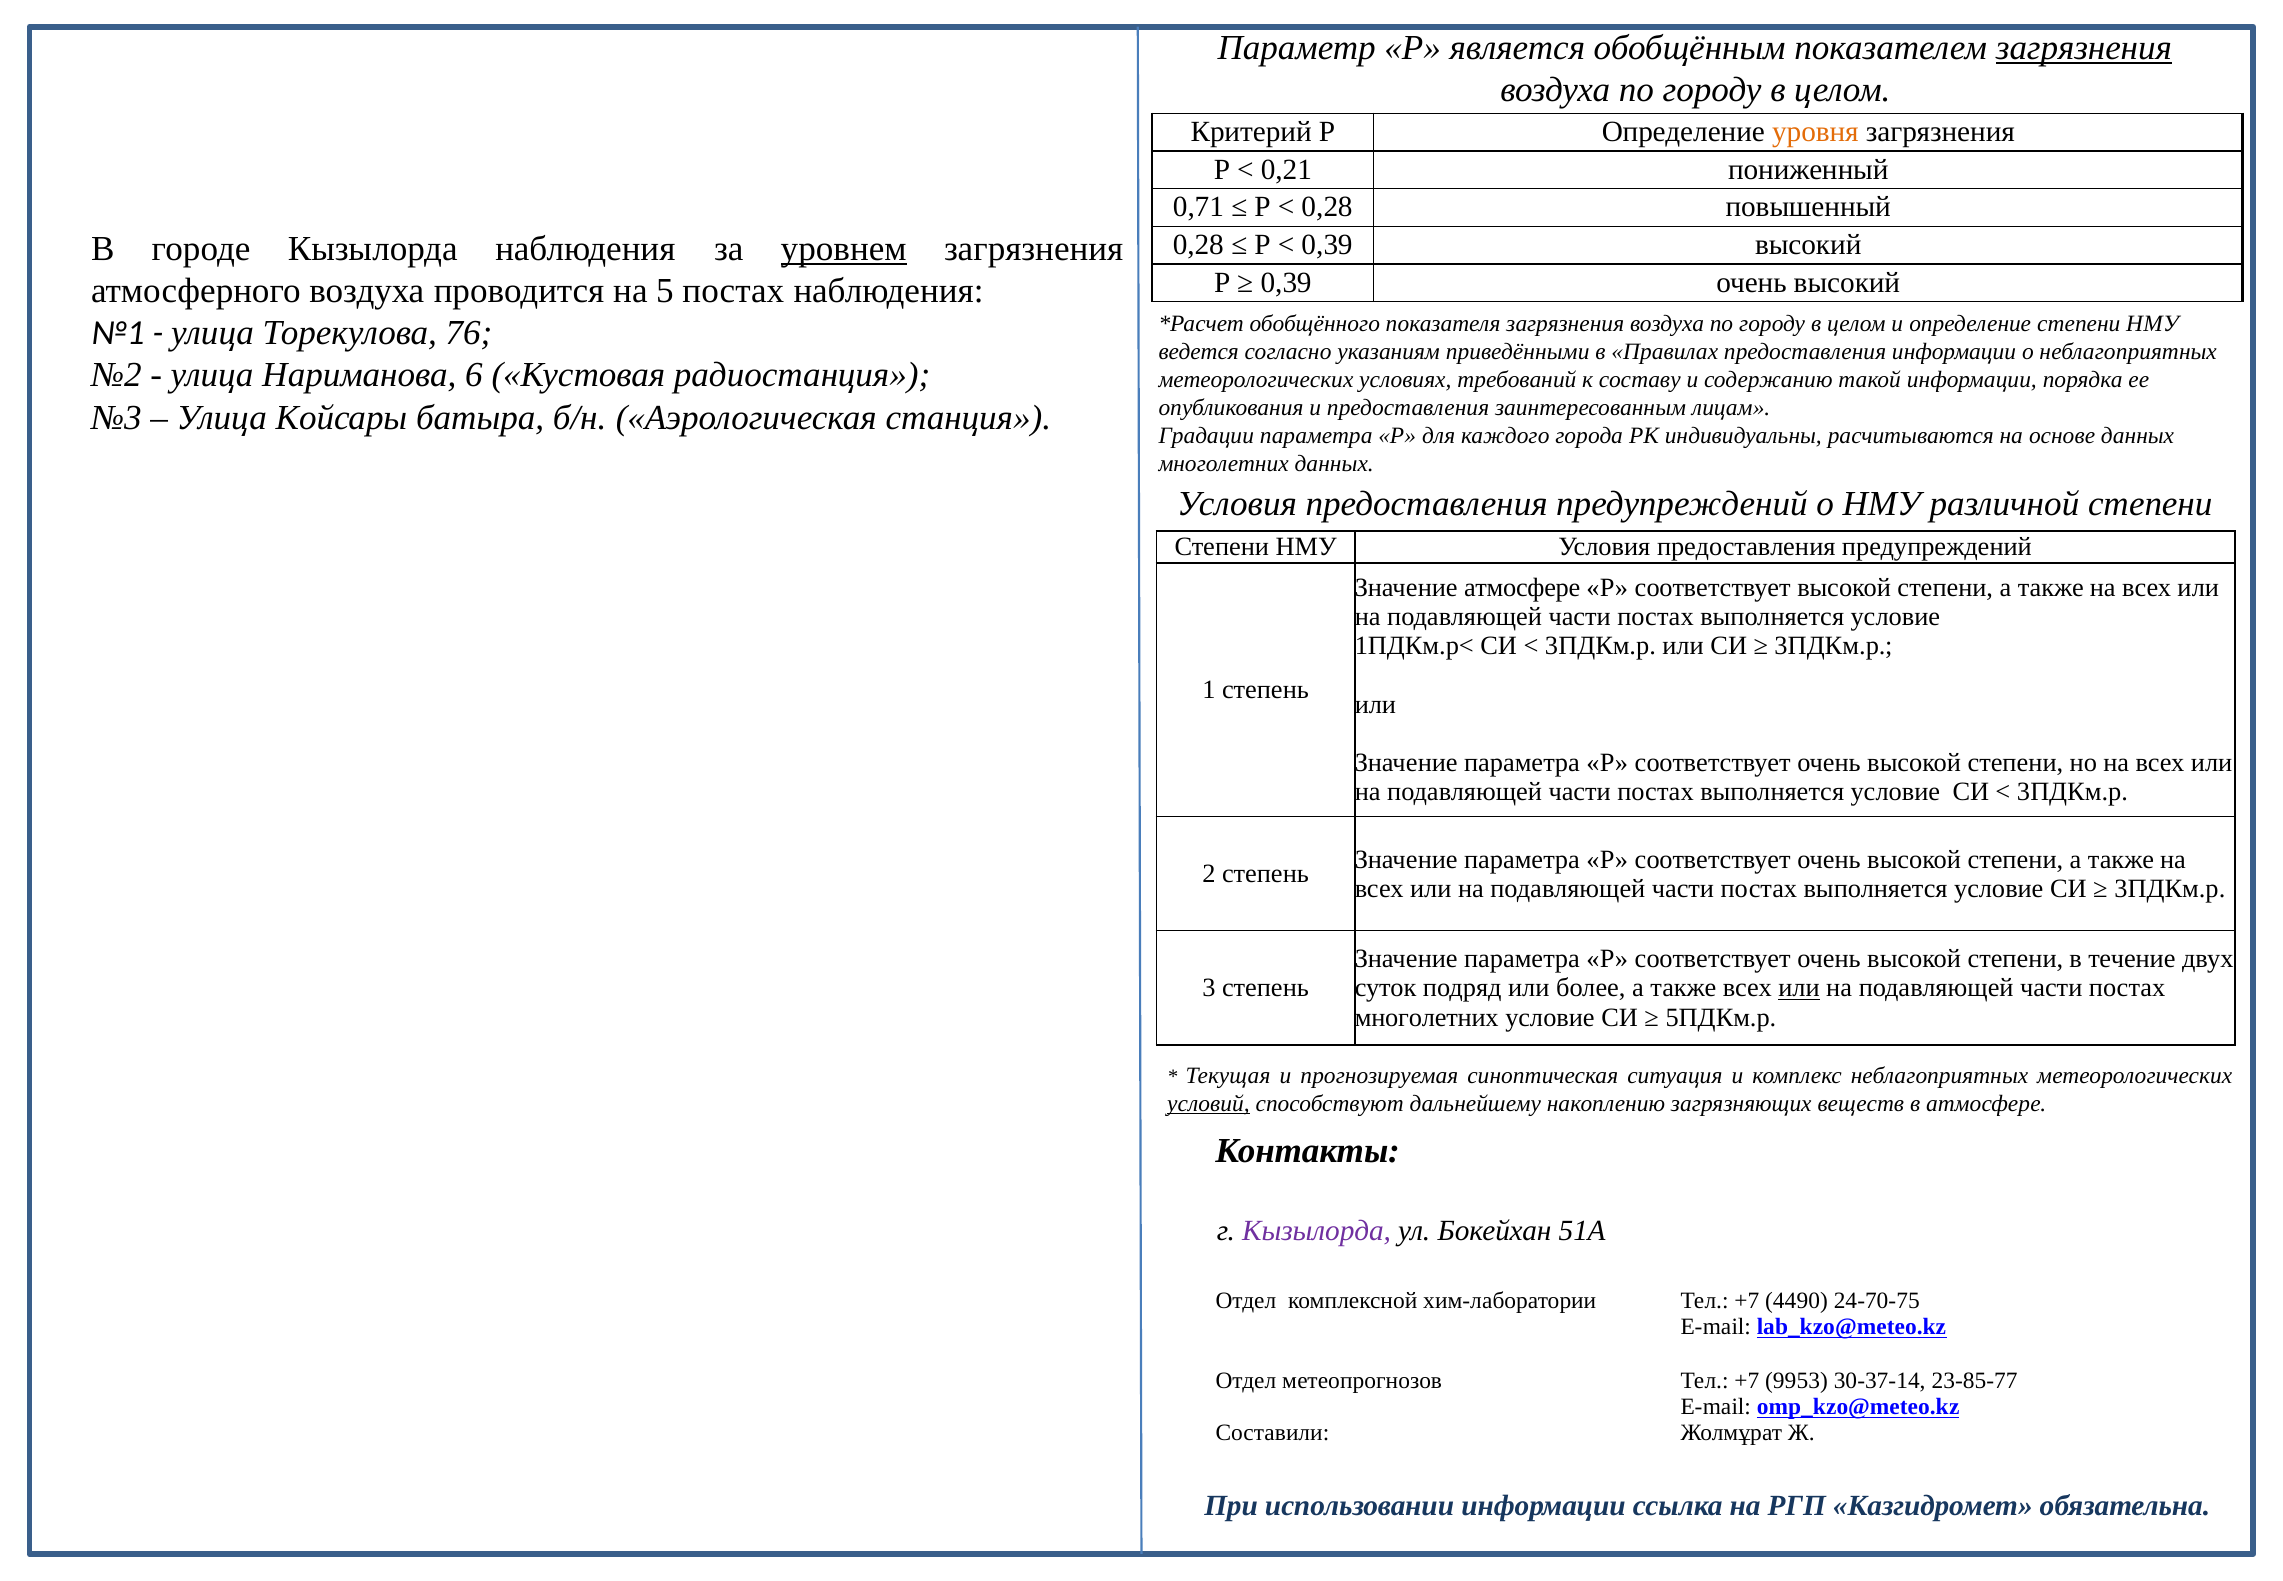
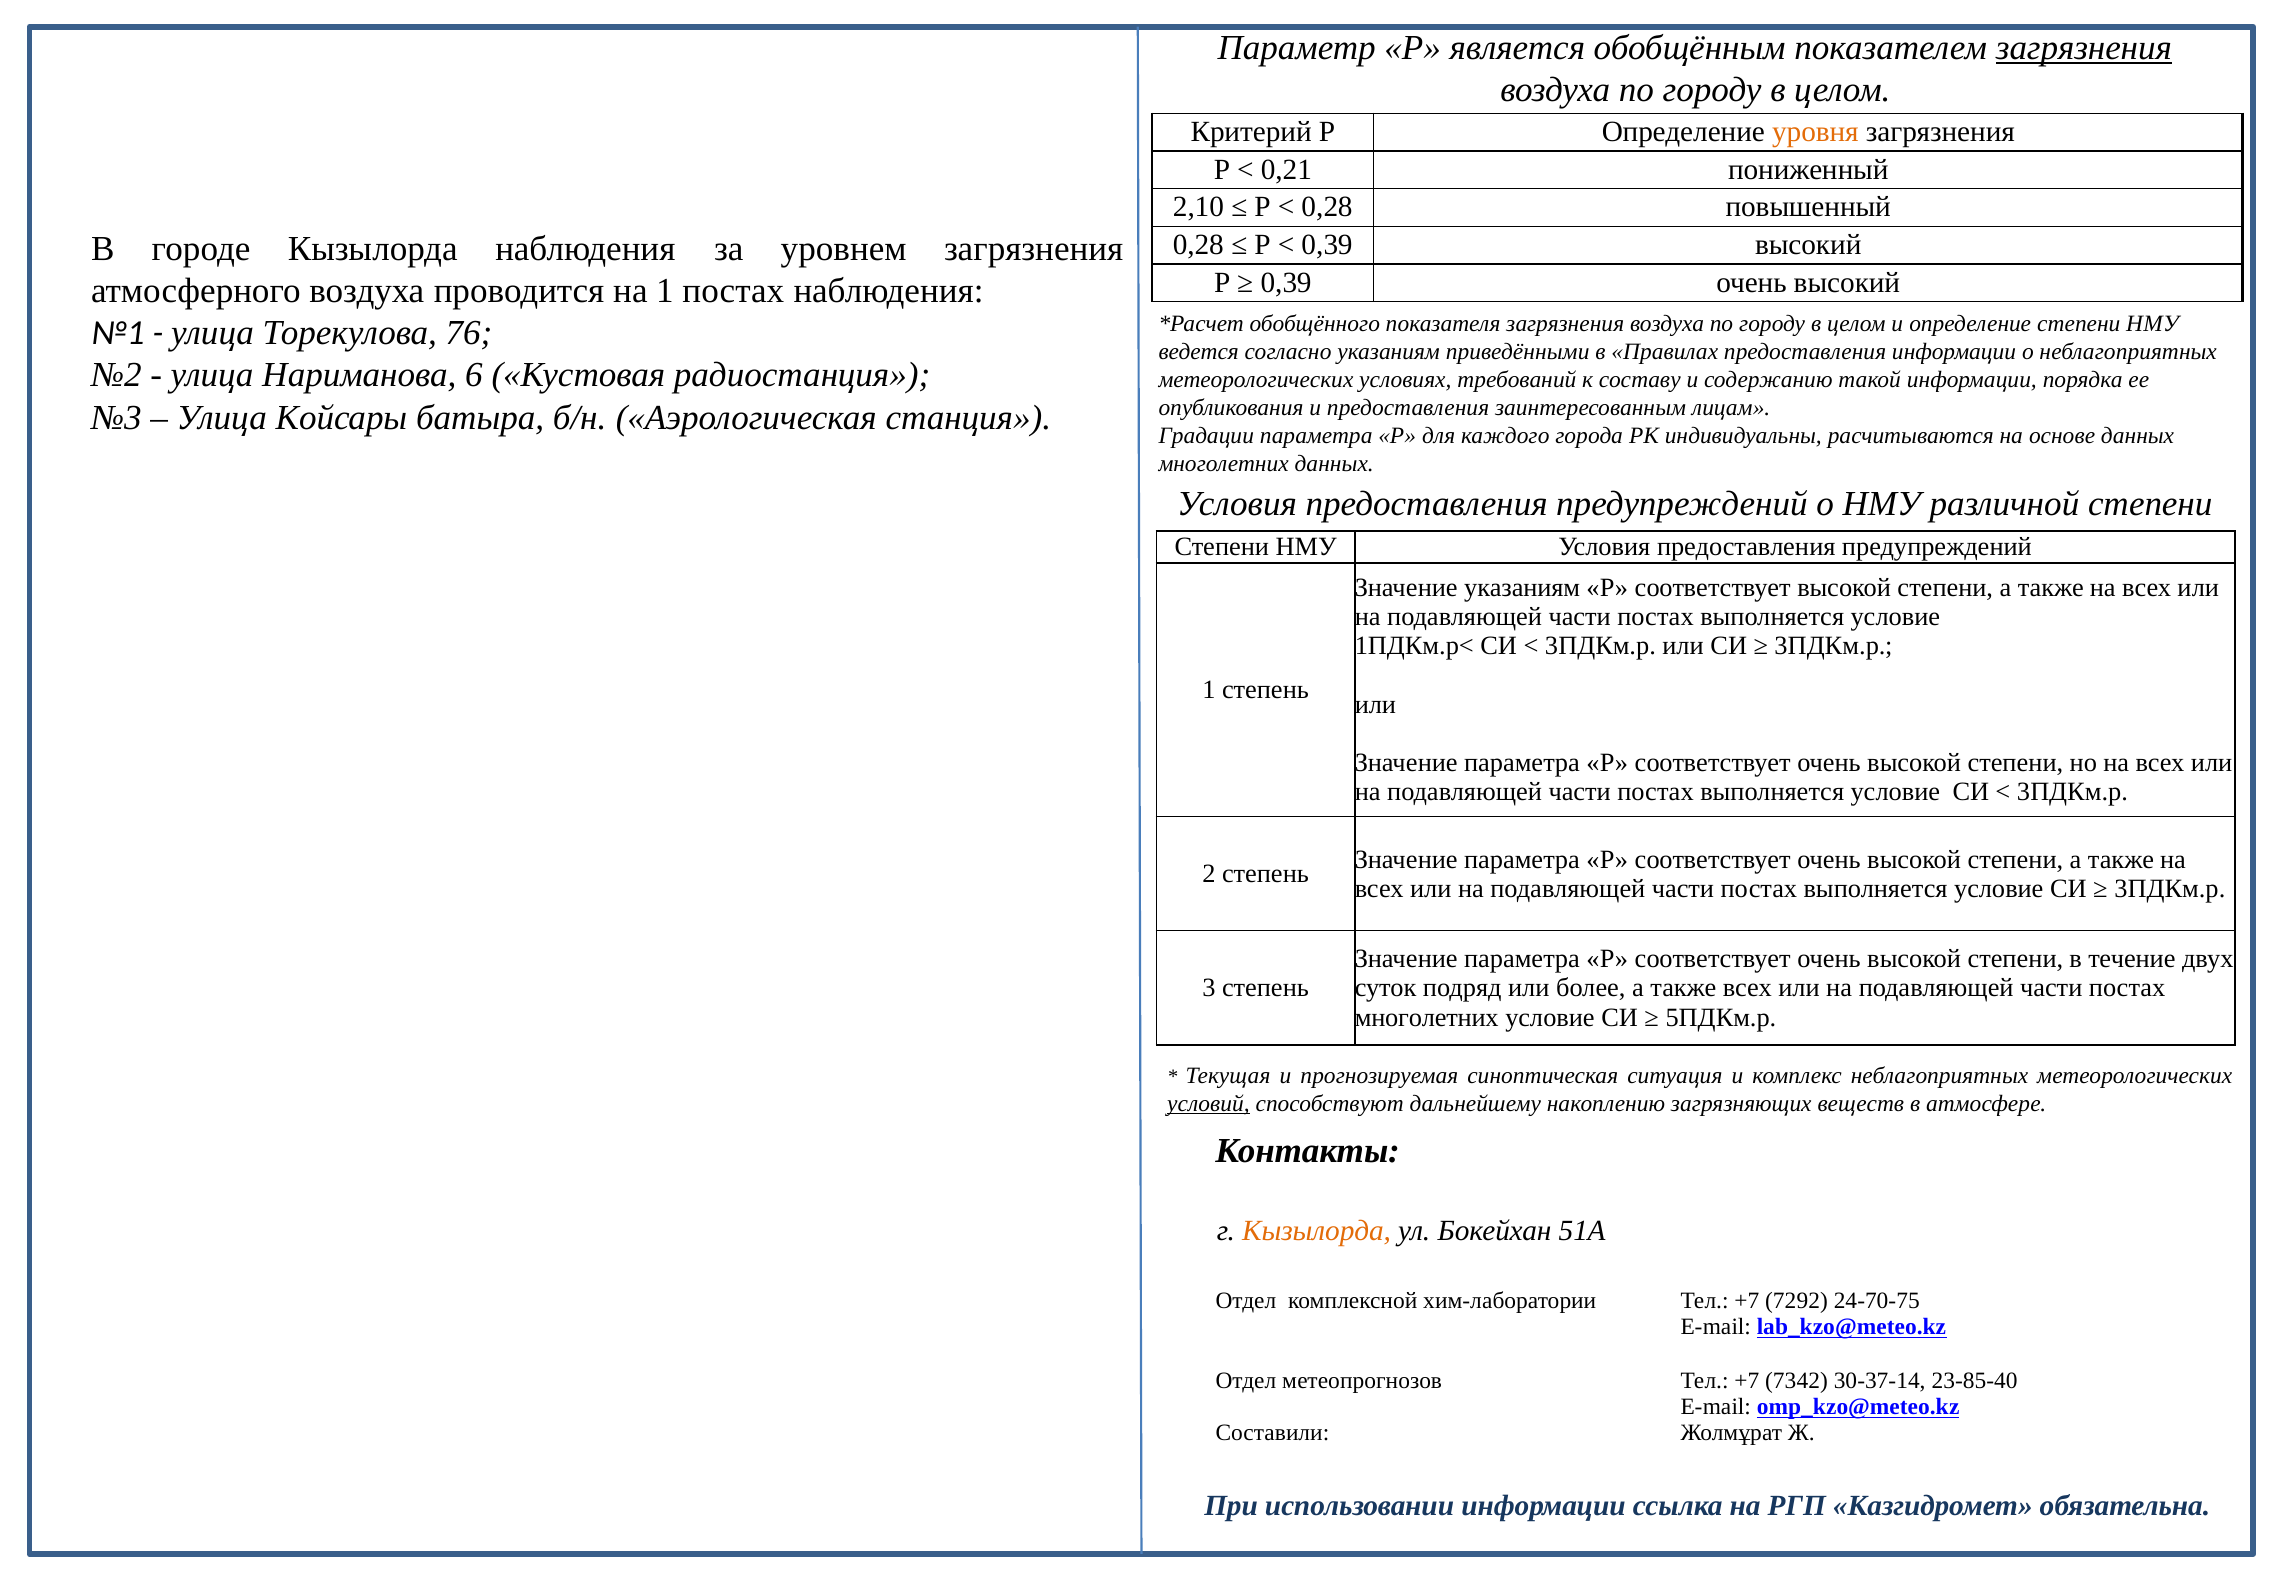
0,71: 0,71 -> 2,10 (1198, 207)
уровнем underline: present -> none (844, 249)
на 5: 5 -> 1 (665, 291)
Значение атмосфере: атмосфере -> указаниям (1522, 588)
или underline: present -> none (1799, 988)
Кызылорда colour: purple -> orange (1317, 1231)
4490: 4490 -> 7292 (1796, 1300)
9953: 9953 -> 7342 (1796, 1381)
23-85-77: 23-85-77 -> 23-85-40 (1975, 1381)
